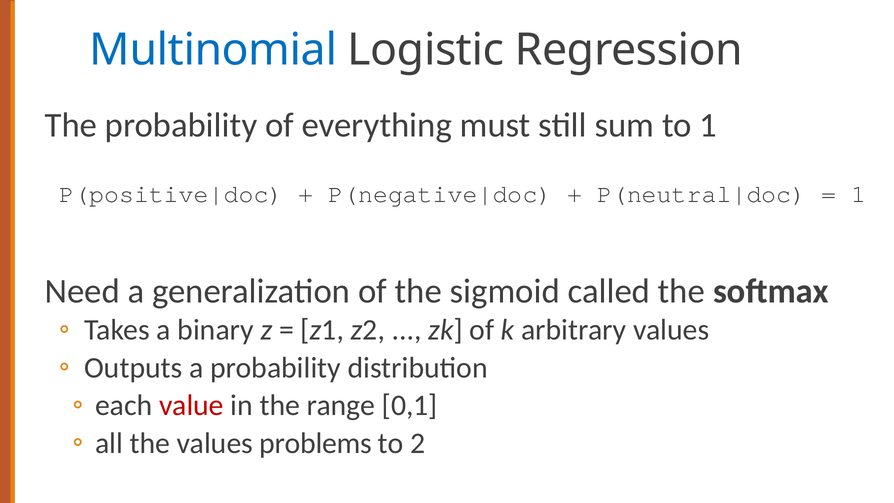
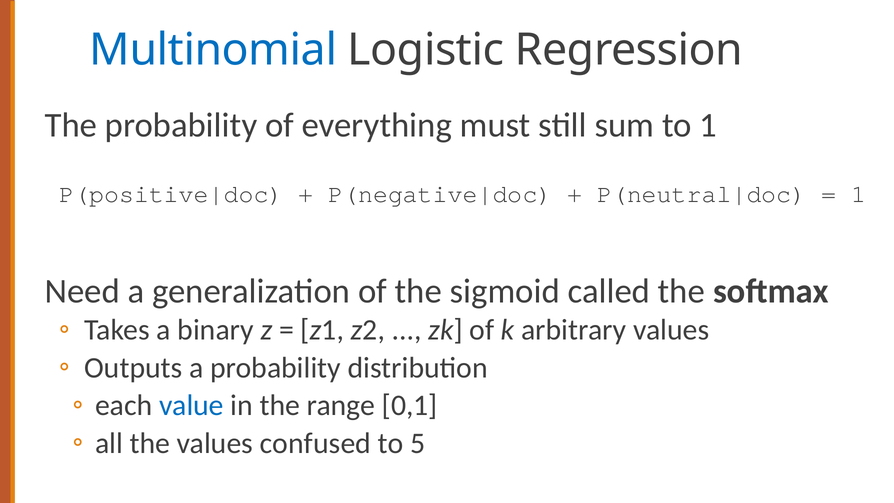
value colour: red -> blue (191, 406)
problems: problems -> confused (315, 443)
2: 2 -> 5 (418, 443)
